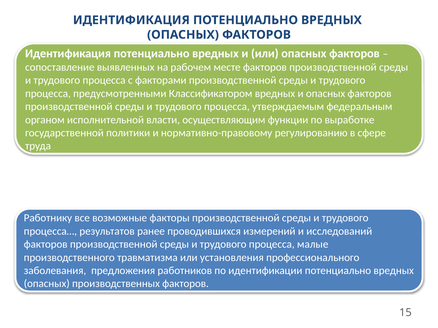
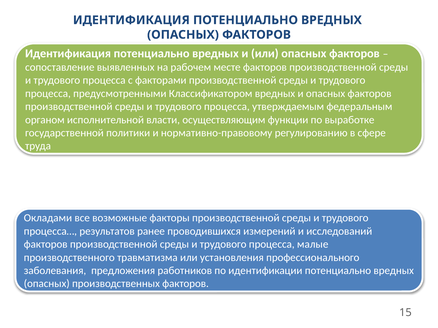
Работнику: Работнику -> Окладами (48, 218)
